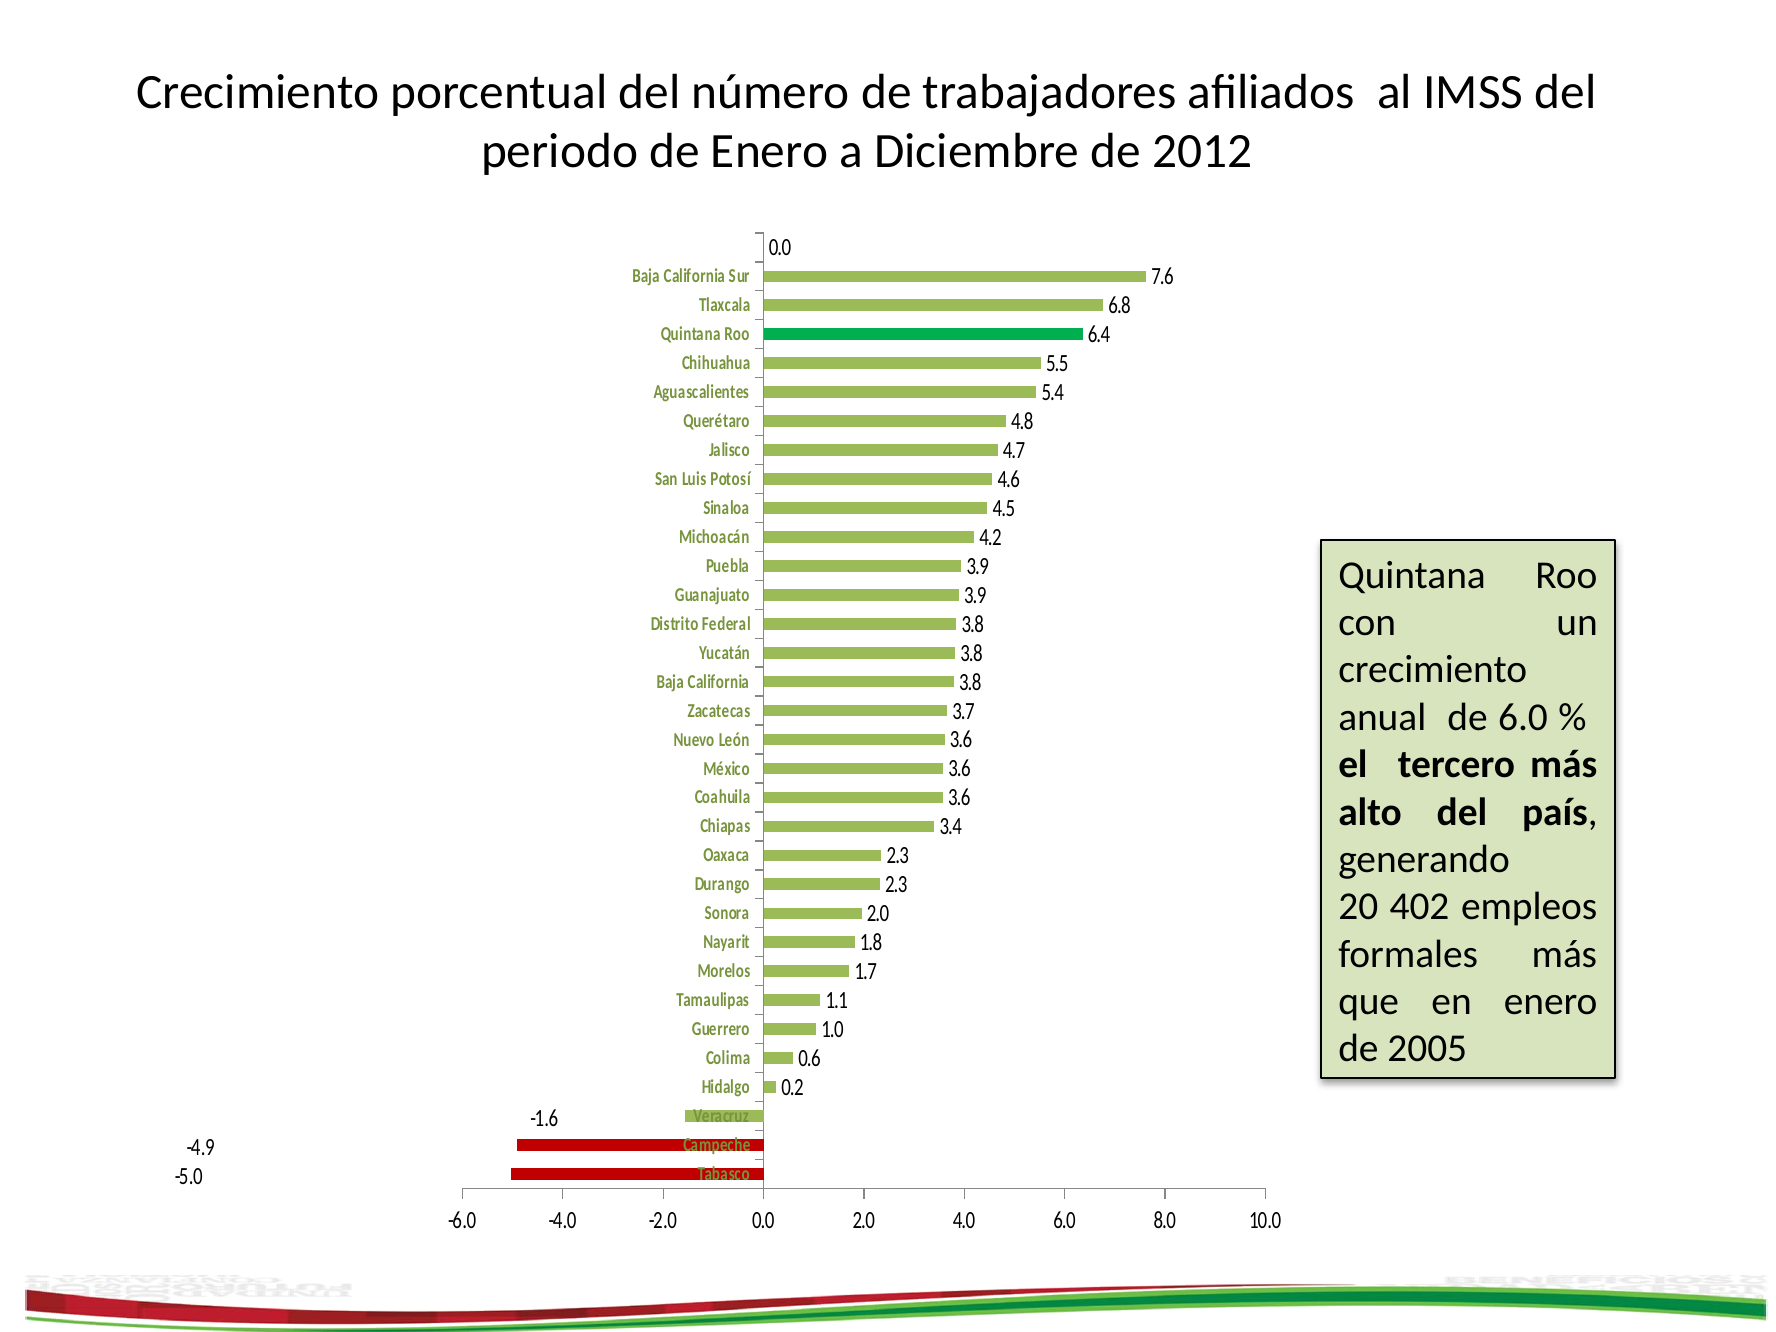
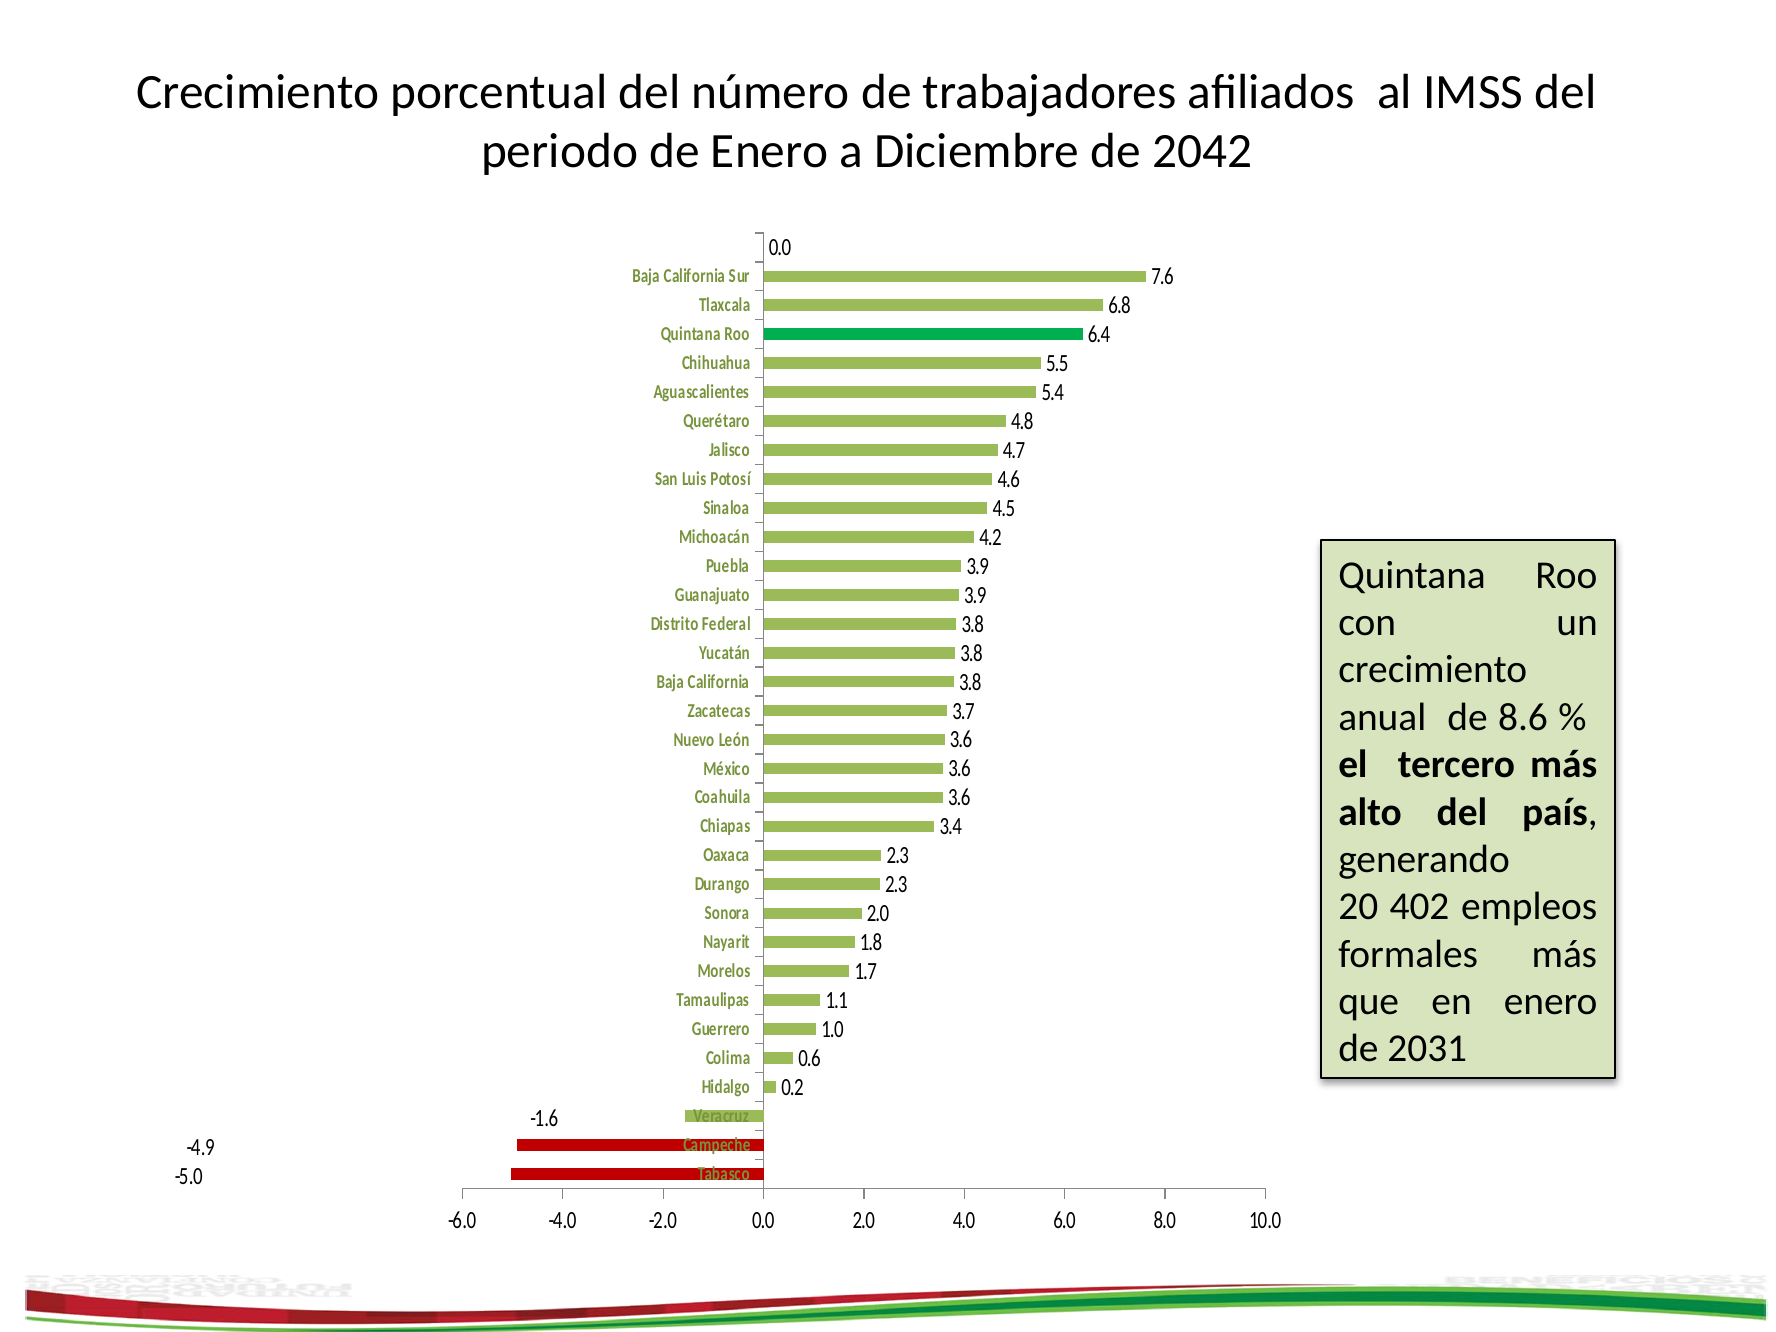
2012: 2012 -> 2042 (1202, 152)
de 6.0: 6.0 -> 8.6 (1523, 717)
2005: 2005 -> 2031 (1427, 1049)
